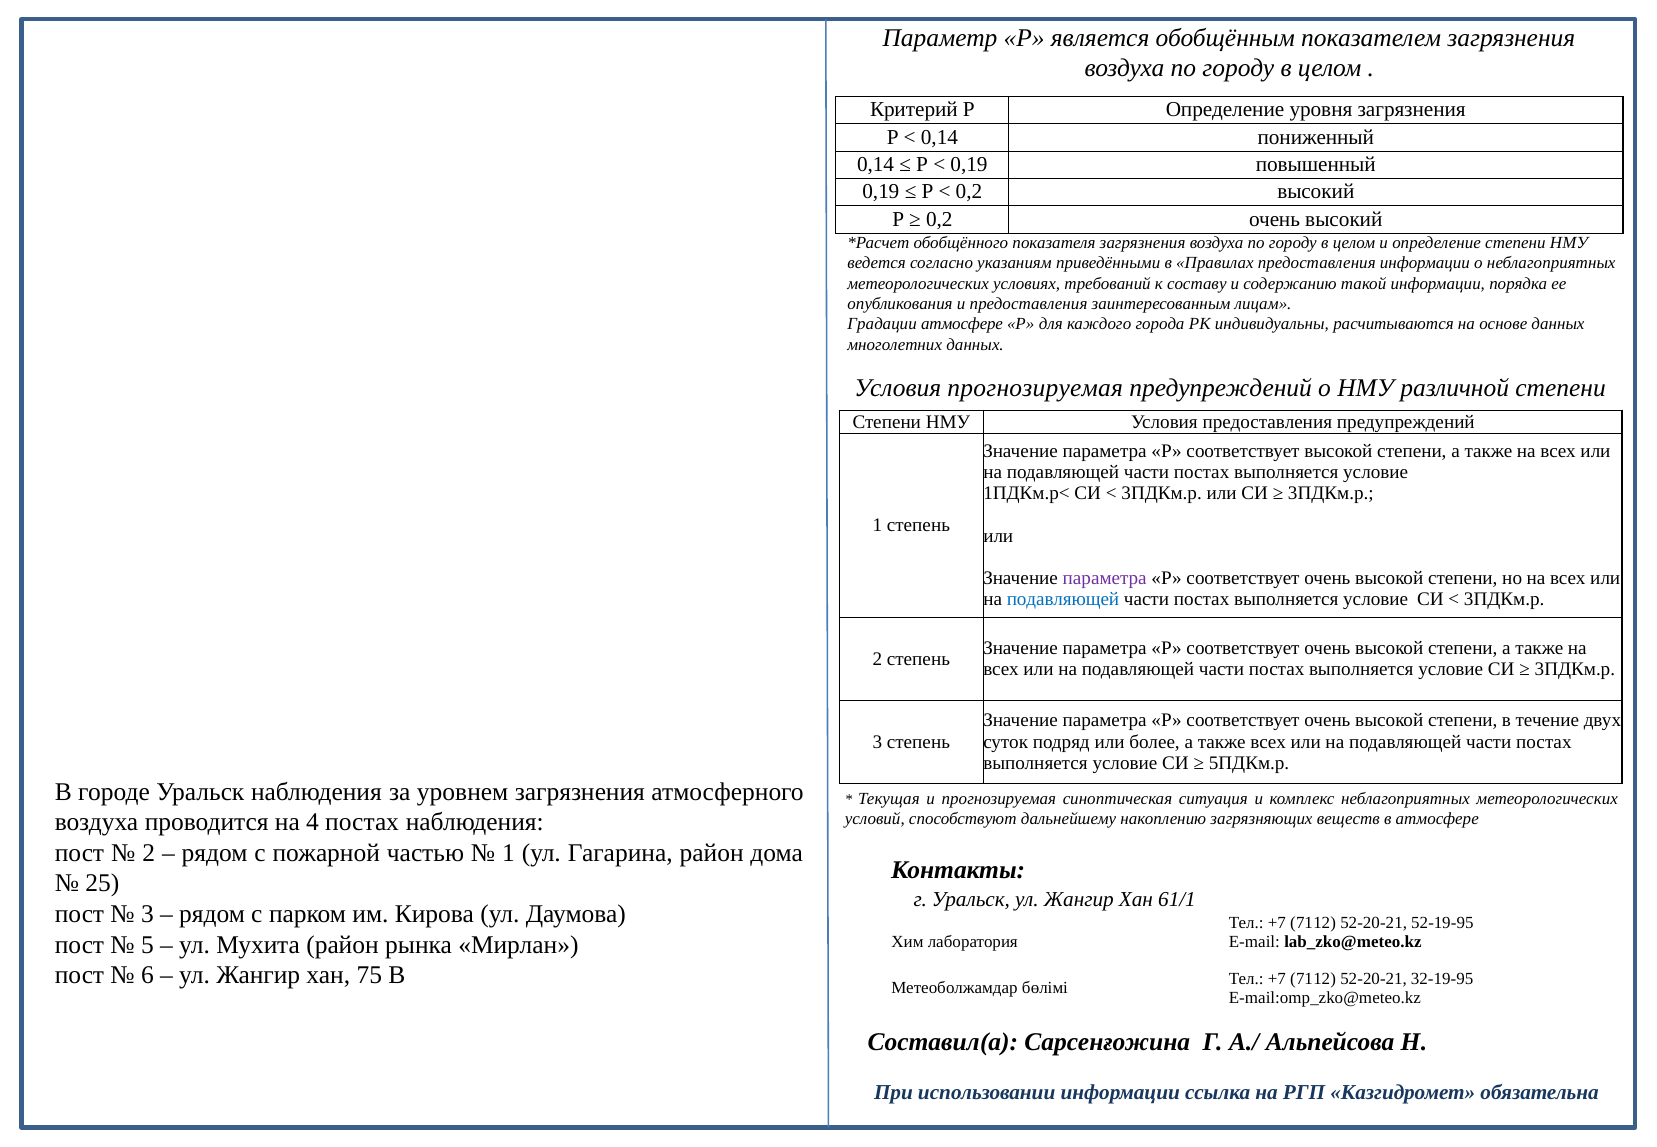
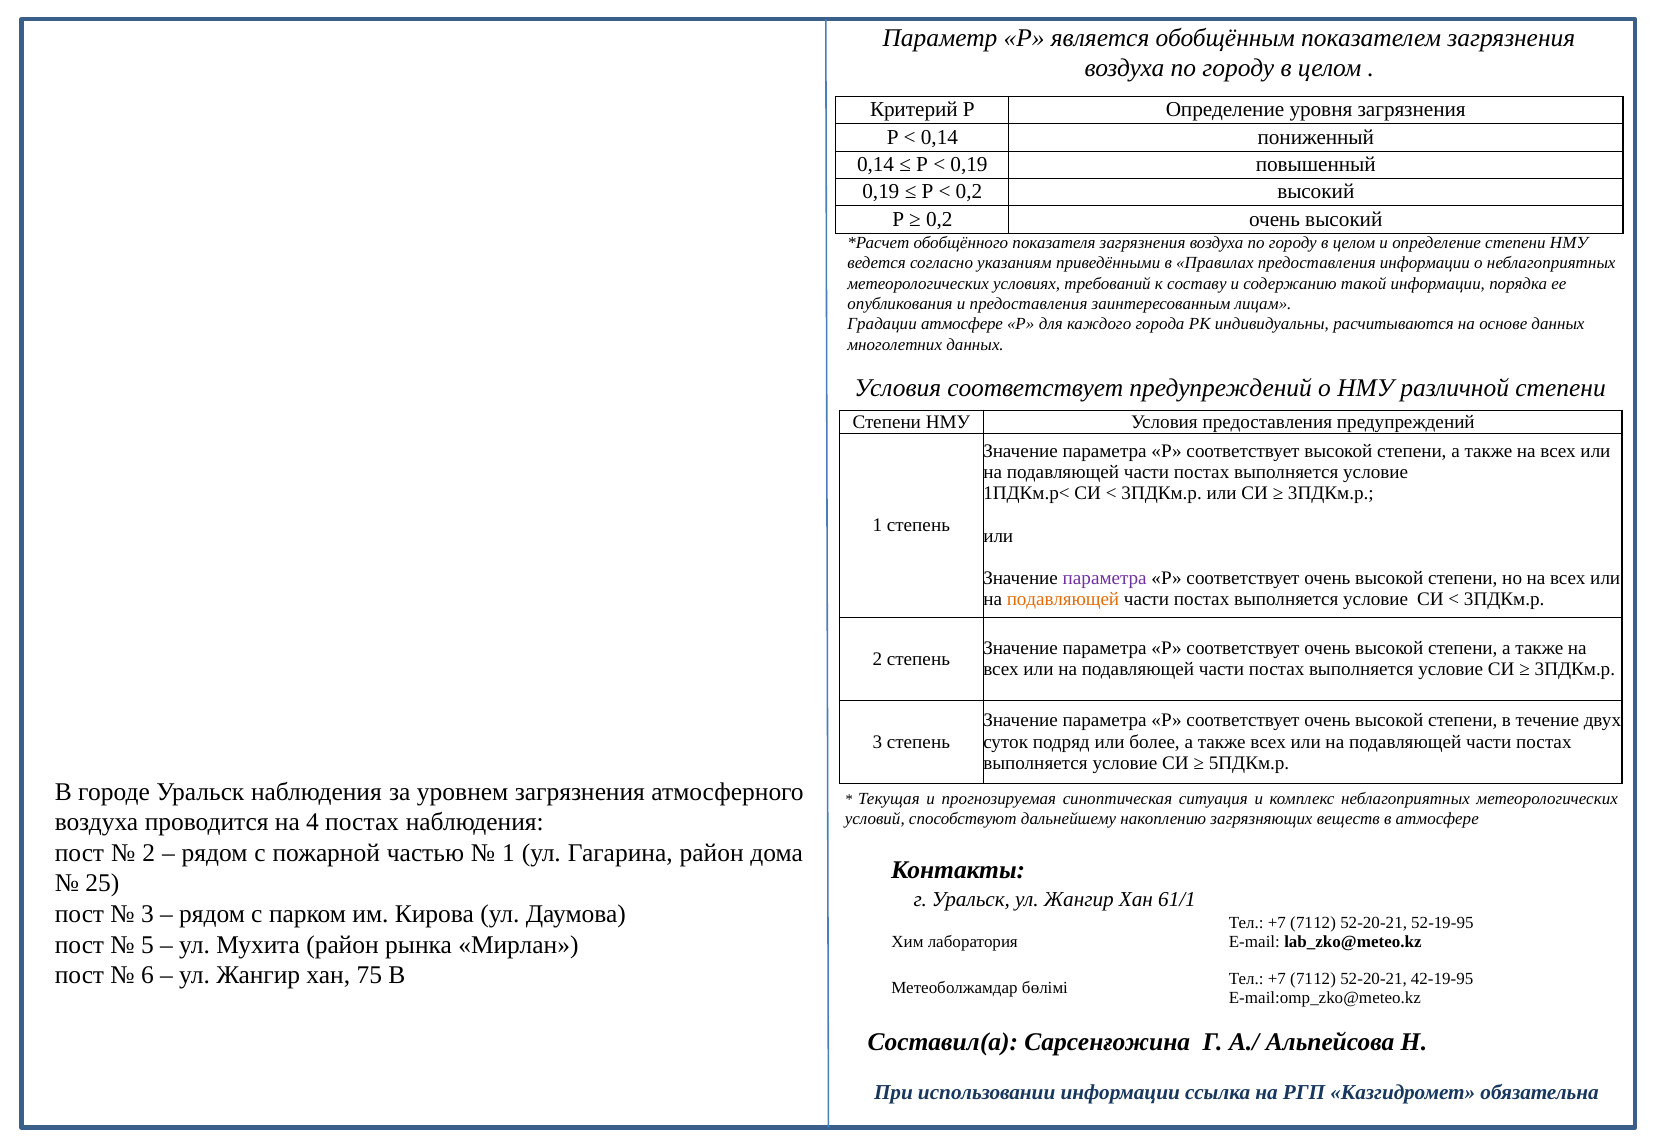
Условия прогнозируемая: прогнозируемая -> соответствует (1035, 388)
подавляющей colour: blue -> orange (1063, 600)
32-19-95: 32-19-95 -> 42-19-95 (1442, 979)
